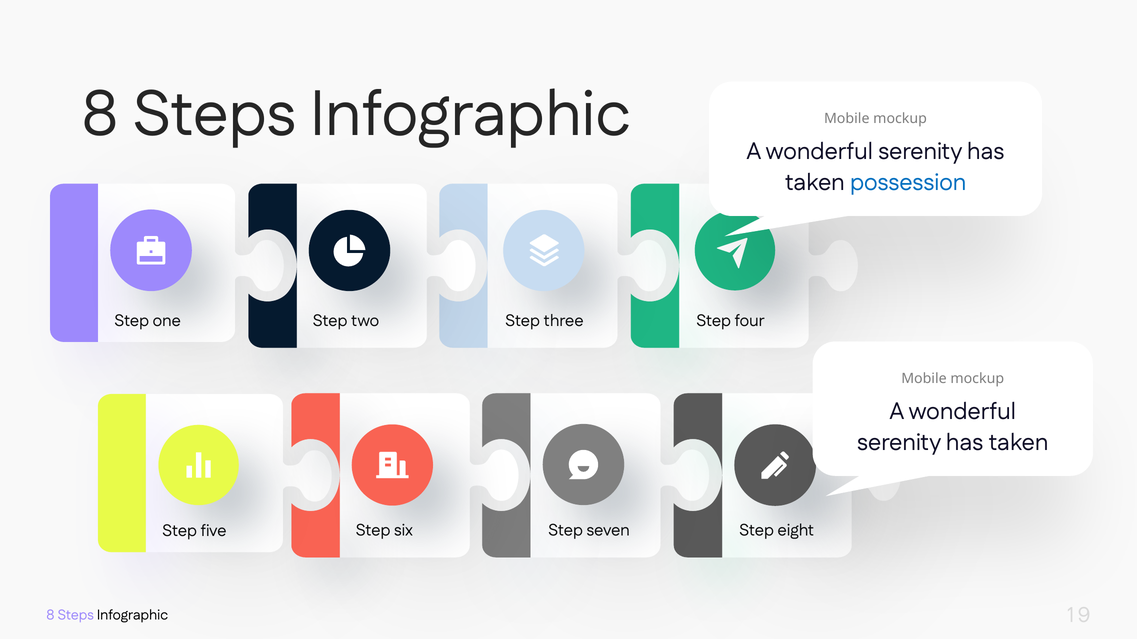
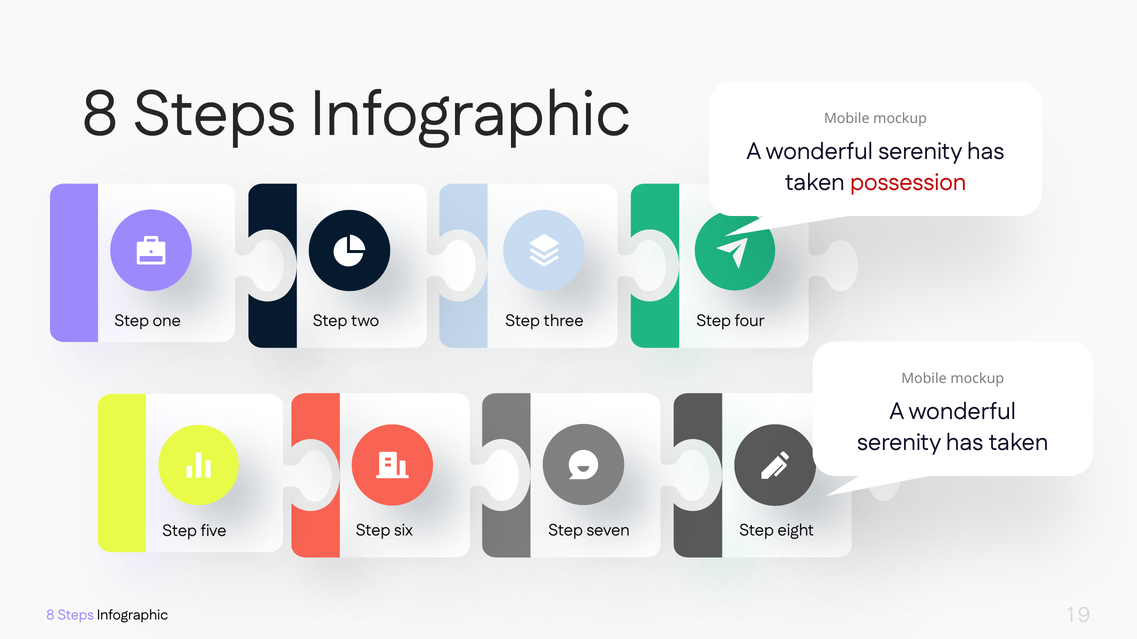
possession colour: blue -> red (908, 183)
